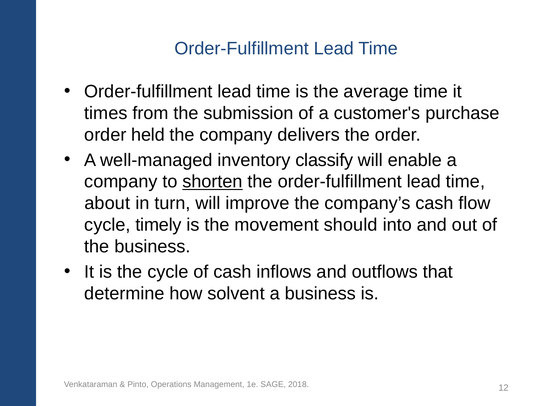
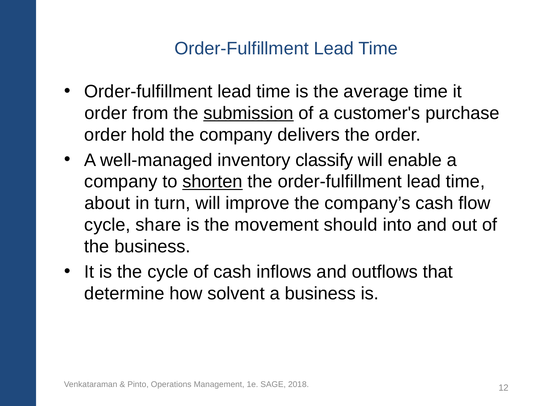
times: times -> order (106, 113)
submission underline: none -> present (249, 113)
held: held -> hold (148, 135)
timely: timely -> share (158, 225)
